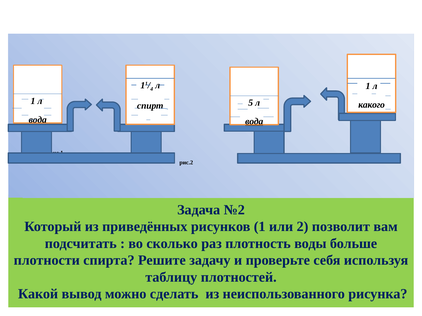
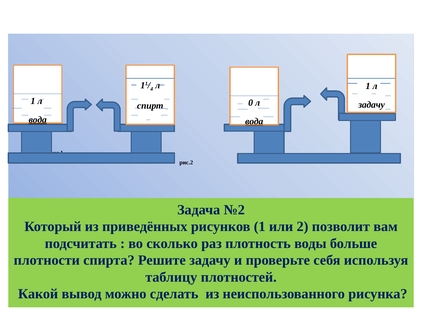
какого: какого -> задачу (372, 105)
5: 5 -> 0 (251, 103)
вода underline: none -> present (38, 120)
